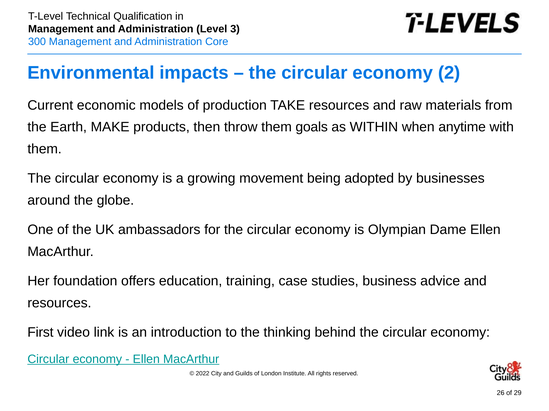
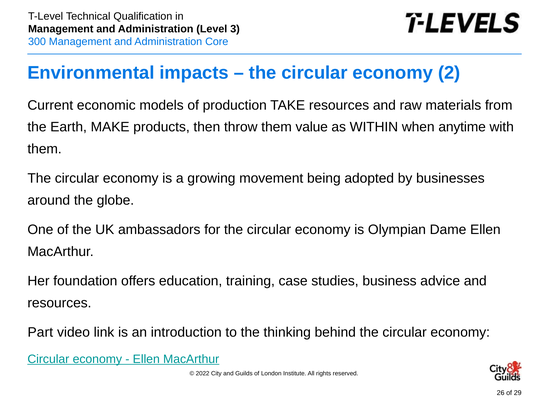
goals: goals -> value (312, 127)
First: First -> Part (40, 333)
